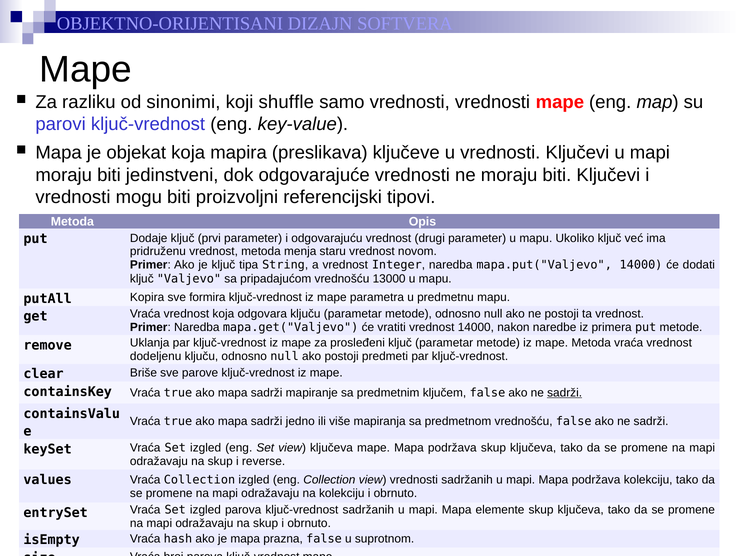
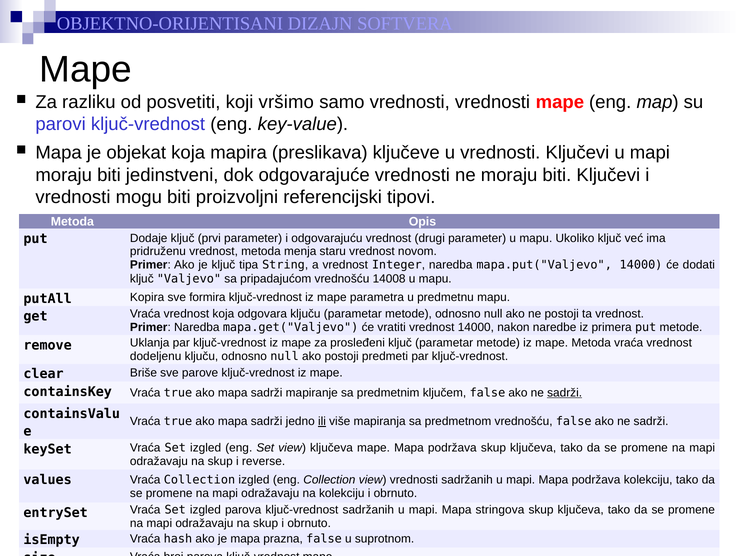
sinonimi: sinonimi -> posvetiti (183, 102)
shuffle: shuffle -> vršimo (286, 102)
13000: 13000 -> 14008 (389, 279)
ili underline: none -> present (322, 421)
elemente: elemente -> stringova (500, 510)
